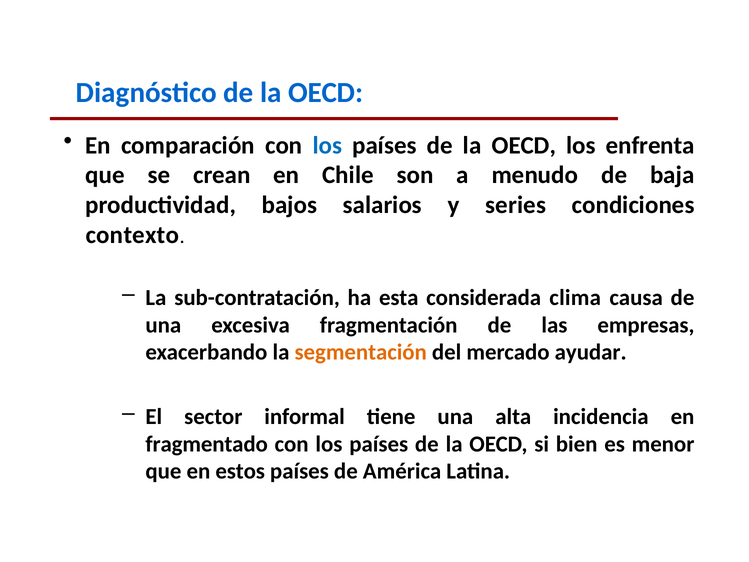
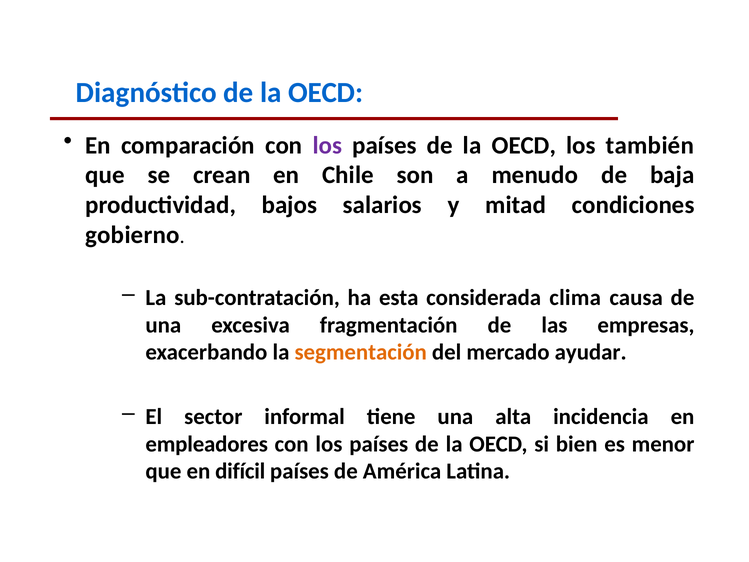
los colour: blue -> purple (327, 145)
enfrenta: enfrenta -> también (650, 145)
series: series -> mitad (516, 205)
contexto: contexto -> gobierno (132, 235)
fragmentado: fragmentado -> empleadores (207, 444)
estos: estos -> difícil (240, 471)
